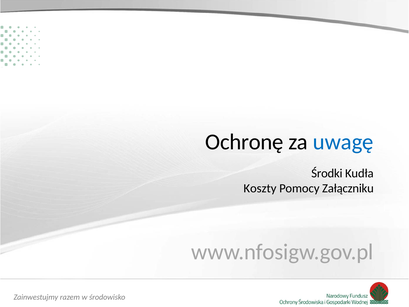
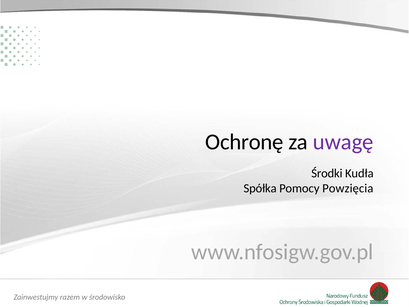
uwagę colour: blue -> purple (343, 142)
Koszty: Koszty -> Spółka (260, 188)
Załączniku: Załączniku -> Powzięcia (348, 188)
